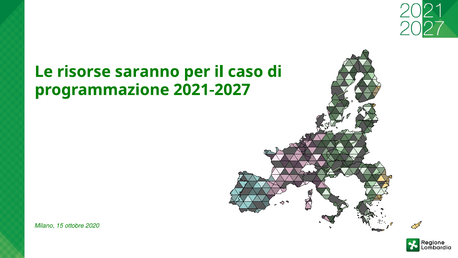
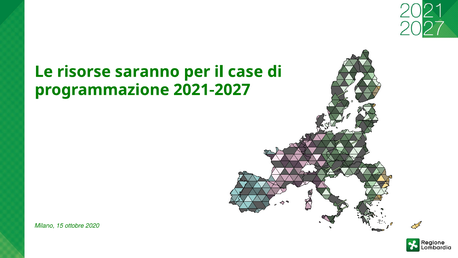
caso: caso -> case (245, 72)
